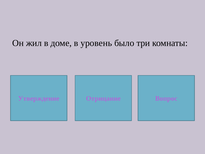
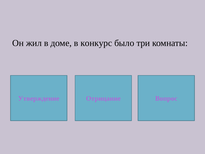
уровень: уровень -> конкурс (96, 43)
